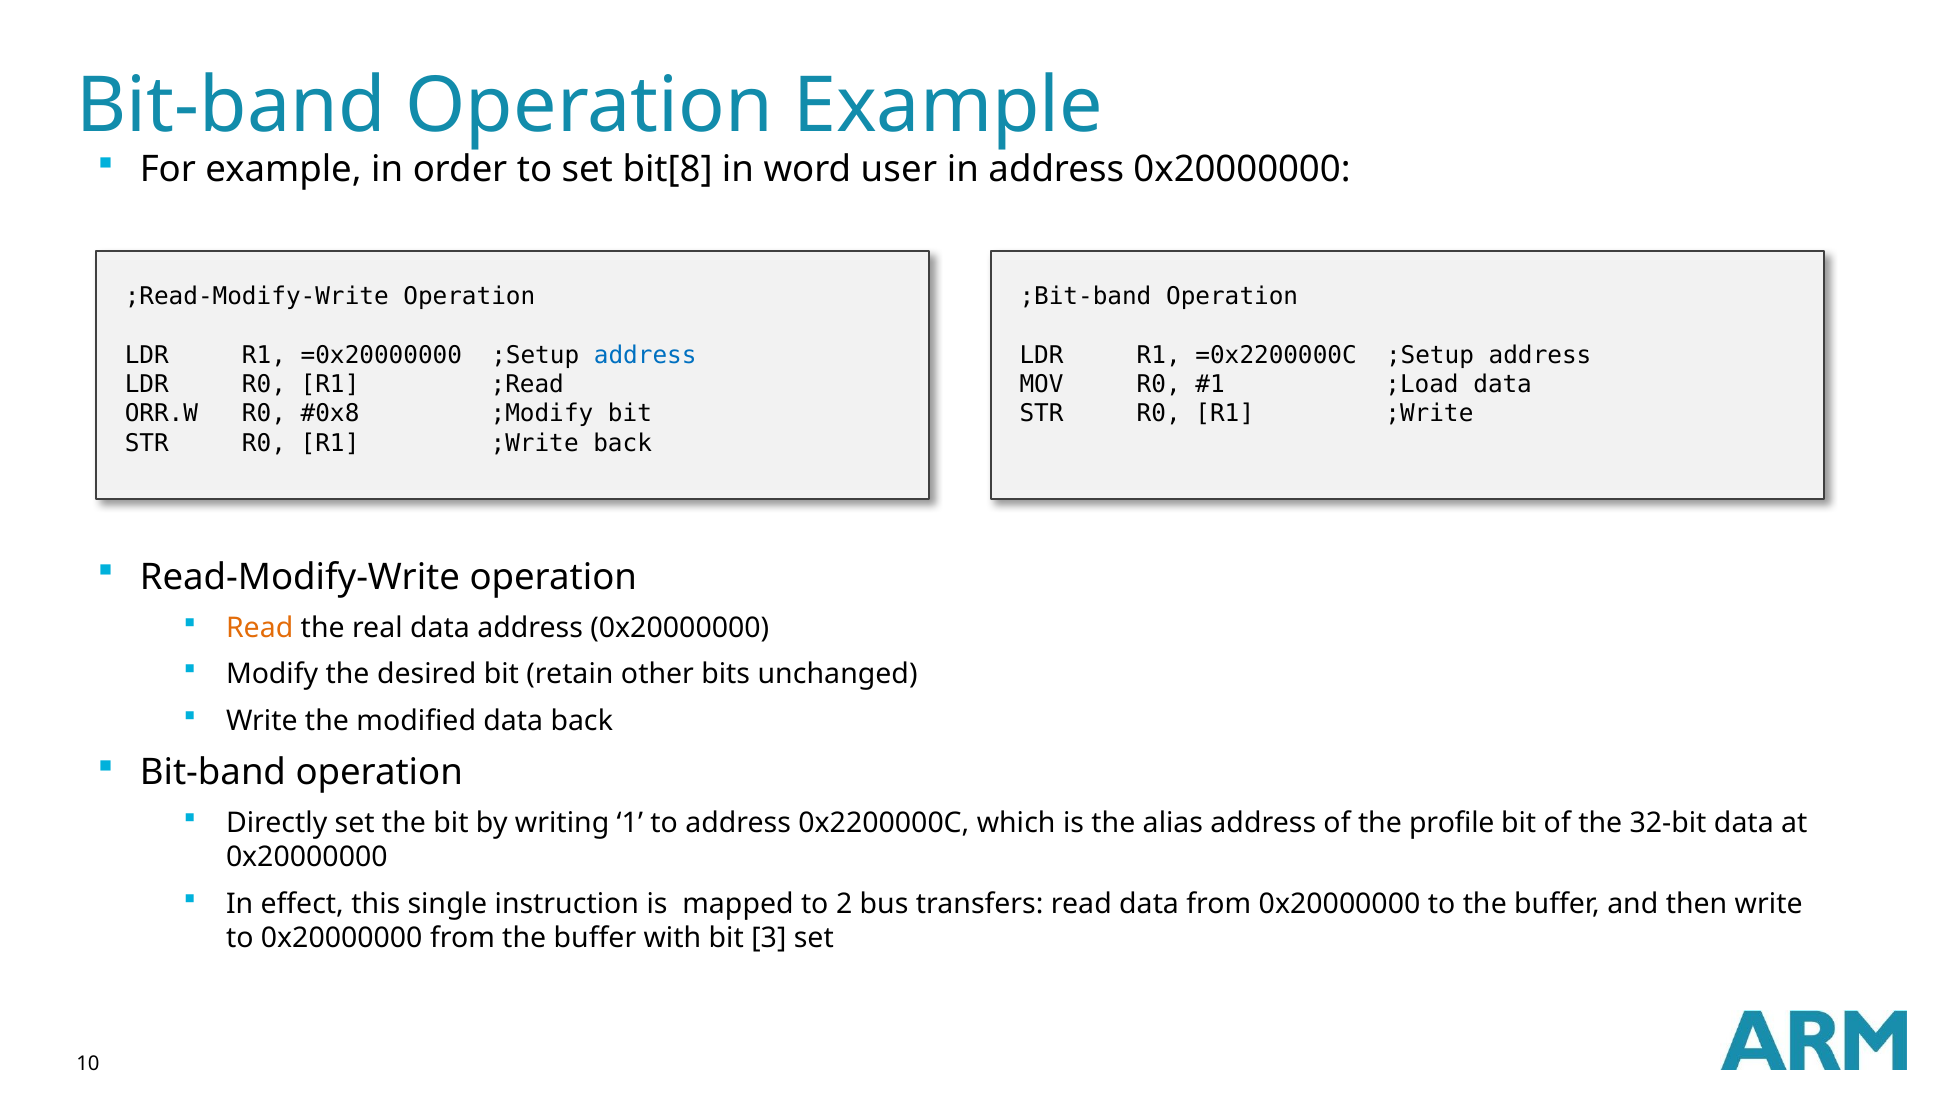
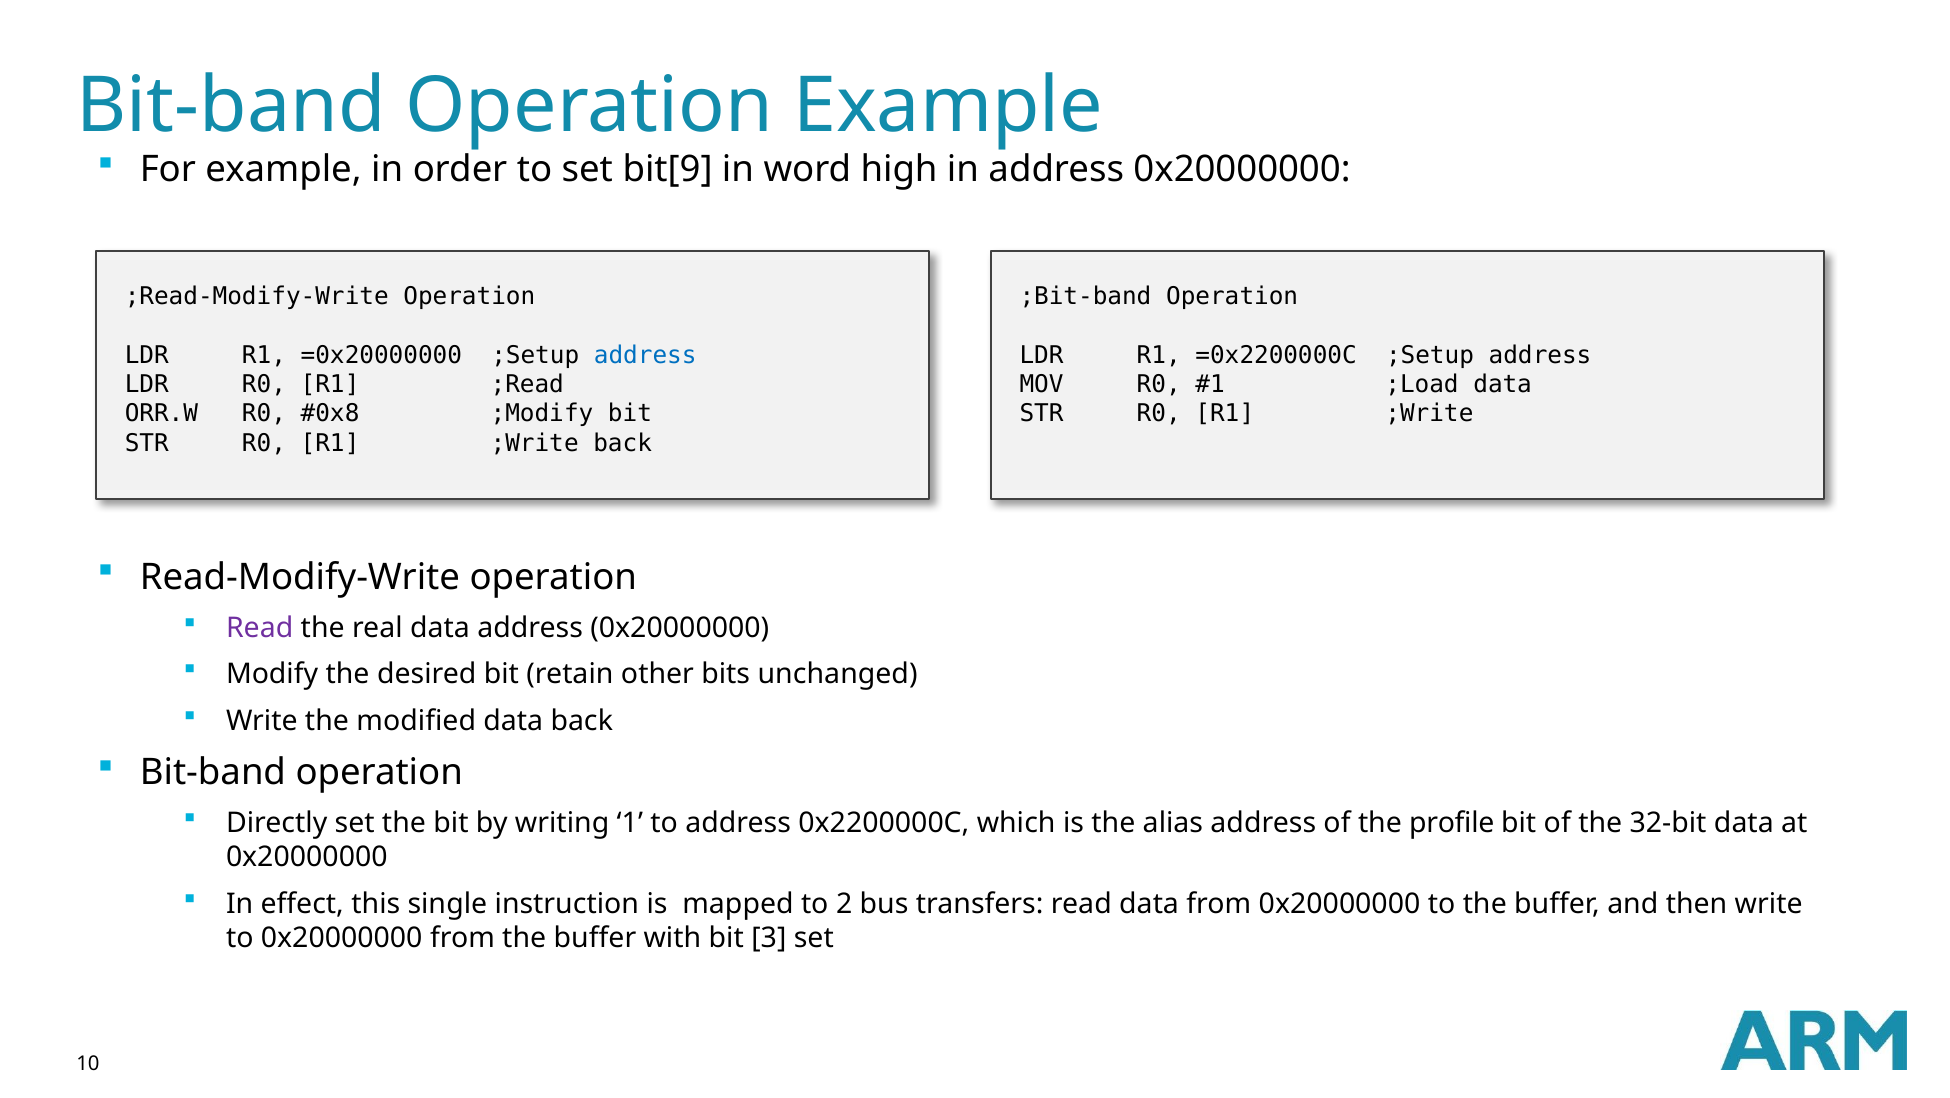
bit[8: bit[8 -> bit[9 (668, 170)
user: user -> high (899, 170)
Read colour: orange -> purple (260, 627)
